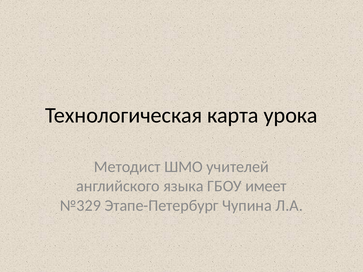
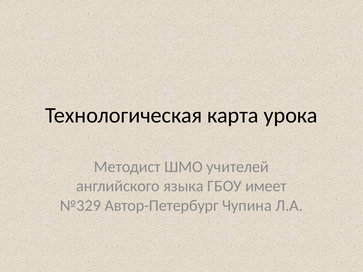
Этапе-Петербург: Этапе-Петербург -> Автор-Петербург (162, 206)
